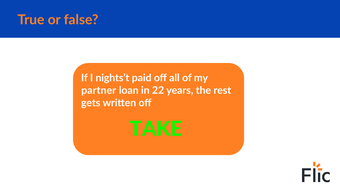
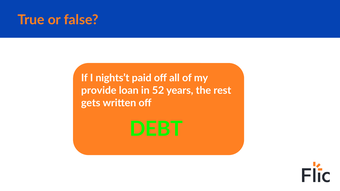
partner: partner -> provide (99, 91)
22: 22 -> 52 (158, 91)
TAKE: TAKE -> DEBT (156, 129)
